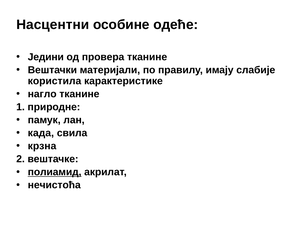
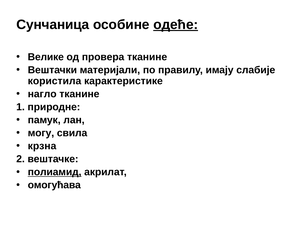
Насцентни: Насцентни -> Сунчаница (53, 25)
одеће underline: none -> present (176, 25)
Једини: Једини -> Велике (46, 57)
када: када -> могу (41, 133)
нечистоћа: нечистоћа -> омогућава (54, 185)
